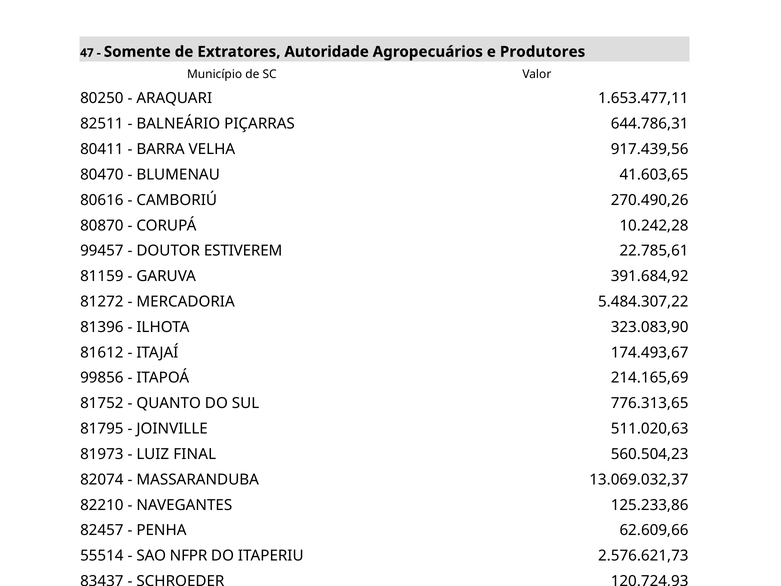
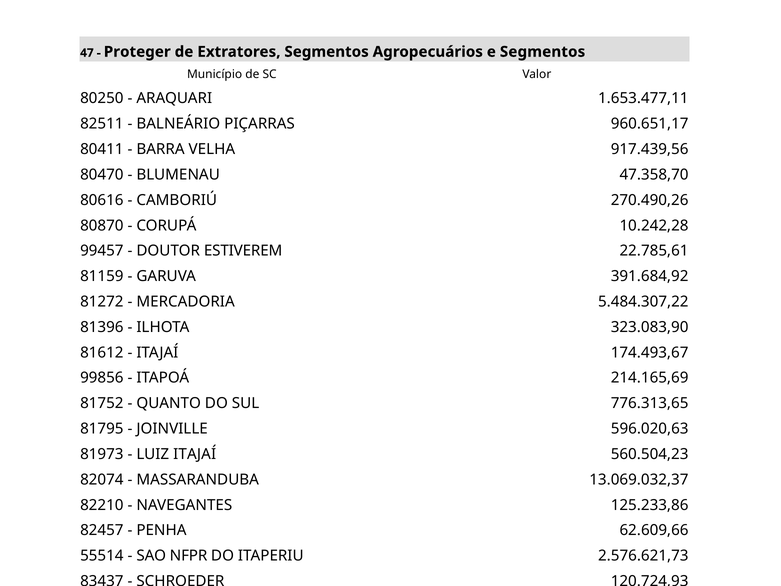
Somente: Somente -> Proteger (137, 52)
Extratores Autoridade: Autoridade -> Segmentos (327, 52)
e Produtores: Produtores -> Segmentos (543, 52)
644.786,31: 644.786,31 -> 960.651,17 (650, 124)
41.603,65: 41.603,65 -> 47.358,70 (654, 175)
511.020,63: 511.020,63 -> 596.020,63 (650, 429)
LUIZ FINAL: FINAL -> ITAJAÍ (195, 454)
